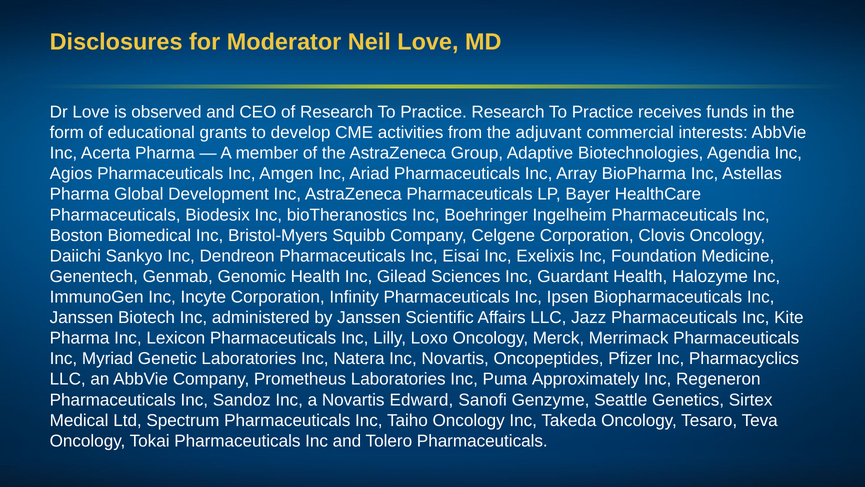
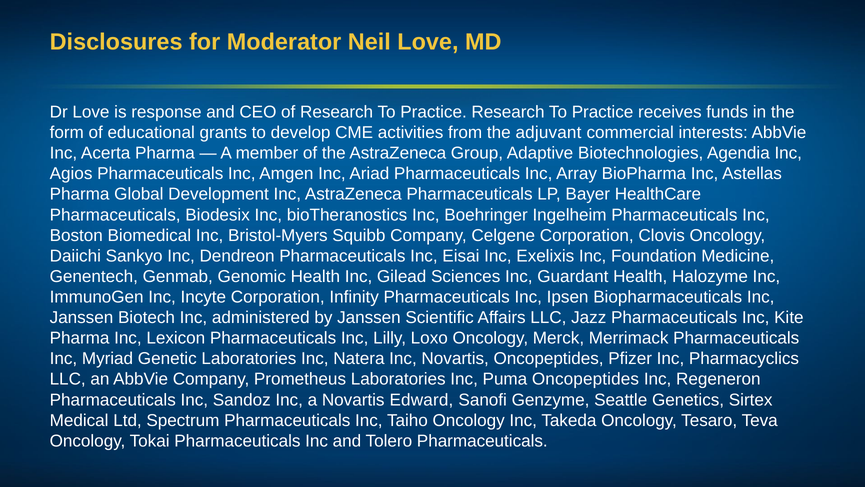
observed: observed -> response (166, 112)
Puma Approximately: Approximately -> Oncopeptides (585, 379)
